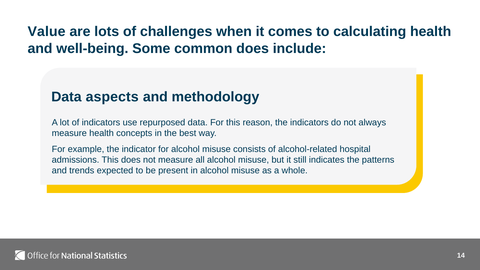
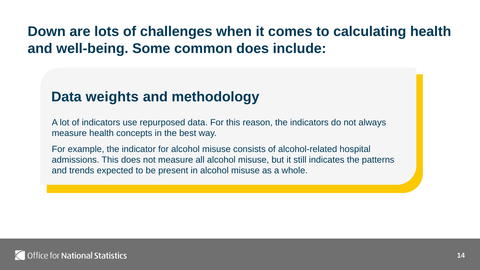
Value: Value -> Down (47, 32)
aspects: aspects -> weights (112, 97)
